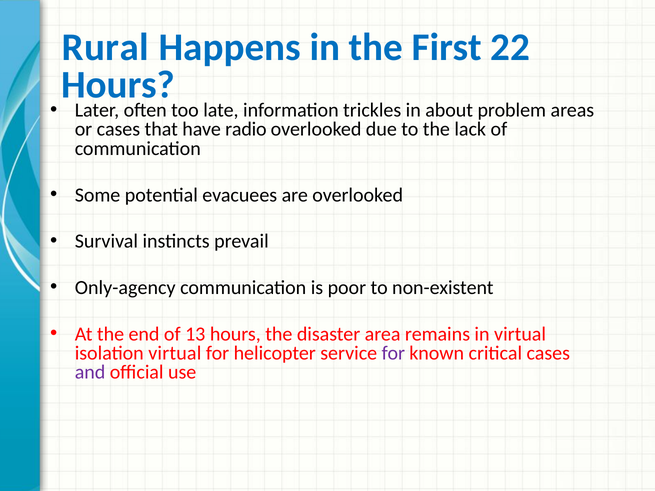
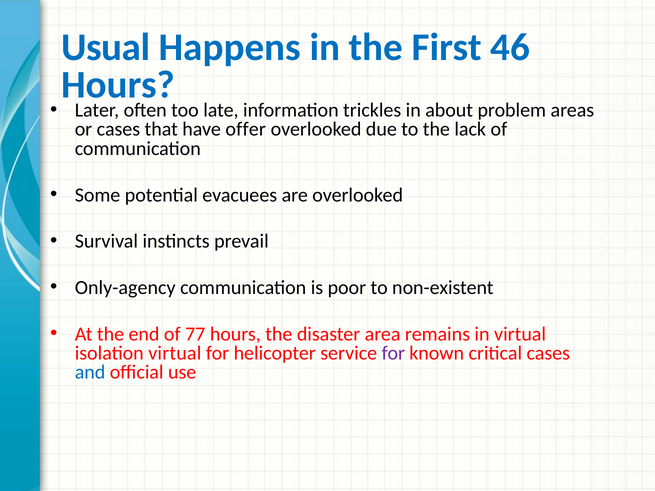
Rural: Rural -> Usual (106, 47)
22: 22 -> 46 (510, 47)
radio: radio -> offer (246, 129)
13: 13 -> 77 (195, 334)
and colour: purple -> blue (90, 372)
